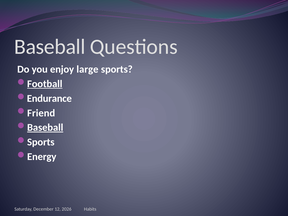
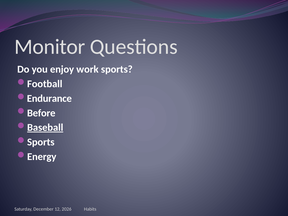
Baseball: Baseball -> Monitor (50, 47)
large: large -> work (87, 69)
Football underline: present -> none (45, 84)
Friend: Friend -> Before (41, 113)
